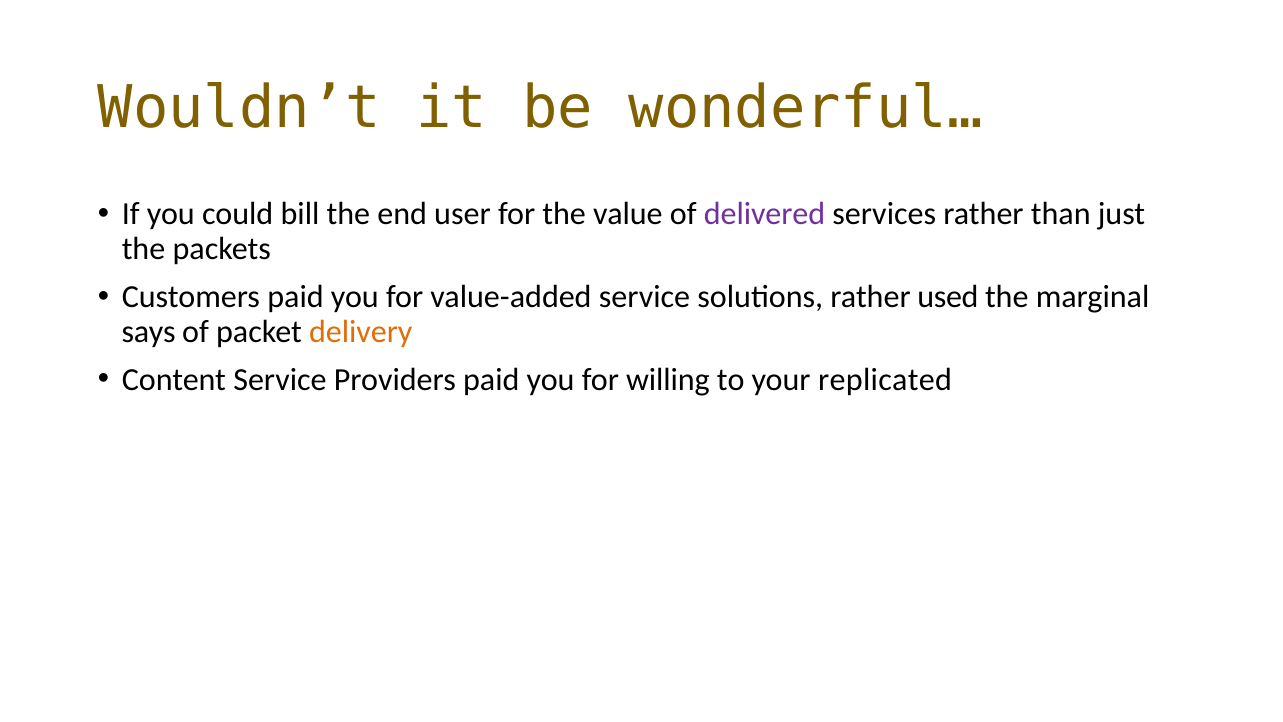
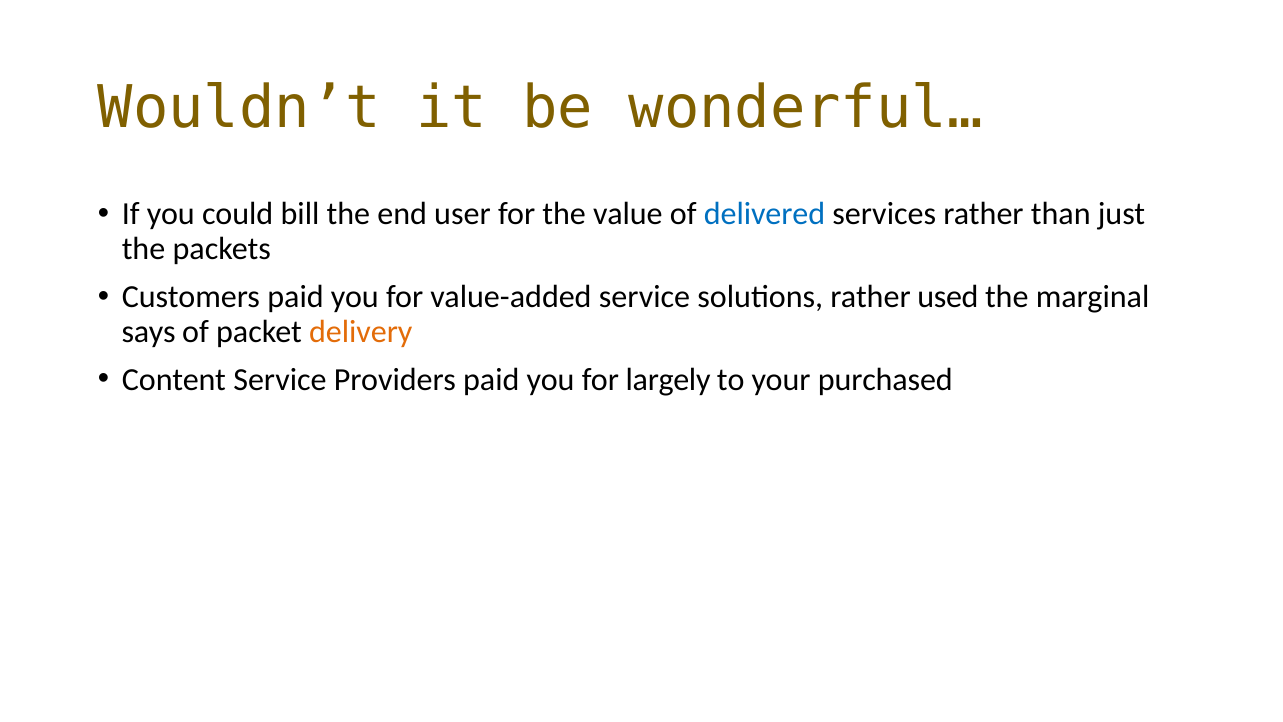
delivered colour: purple -> blue (765, 214)
willing: willing -> largely (668, 379)
replicated: replicated -> purchased (885, 379)
